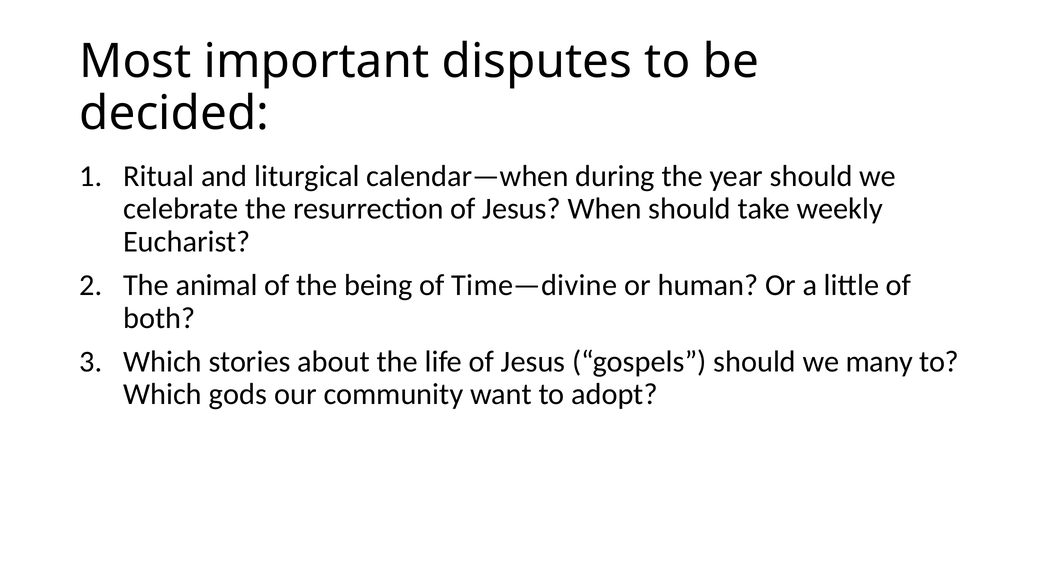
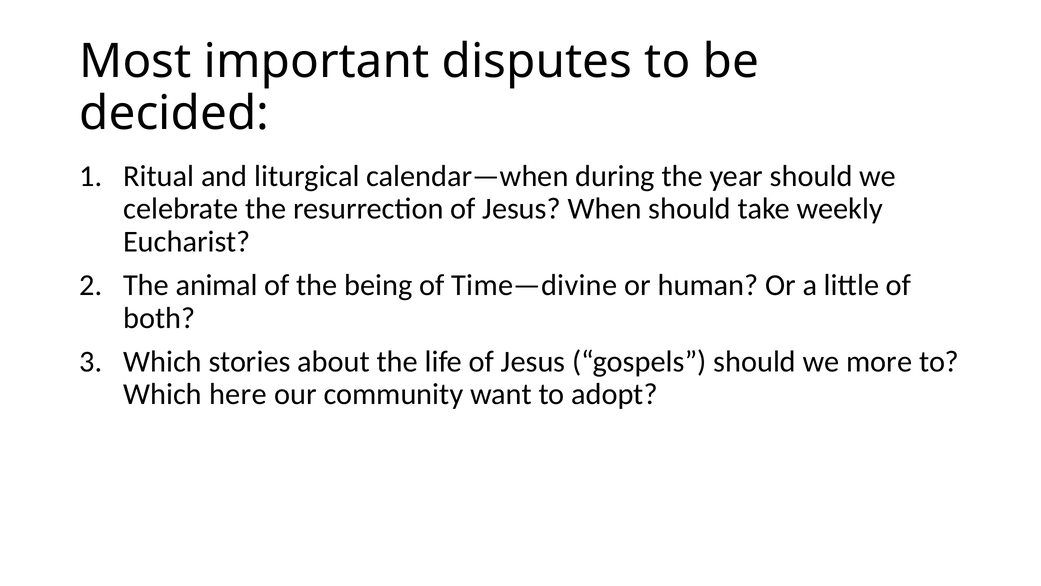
many: many -> more (879, 361)
gods: gods -> here (238, 394)
